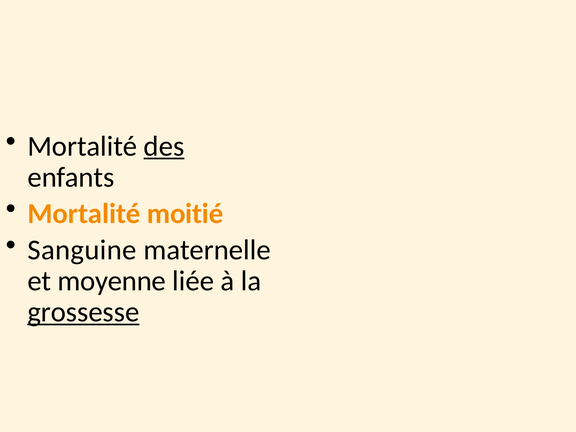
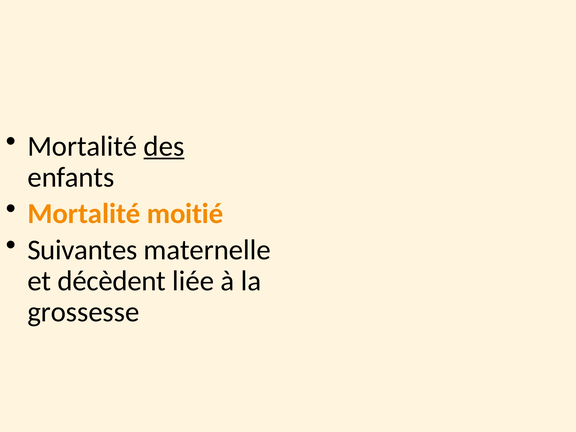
Sanguine: Sanguine -> Suivantes (82, 250)
moyenne: moyenne -> décèdent (112, 281)
grossesse underline: present -> none (83, 312)
